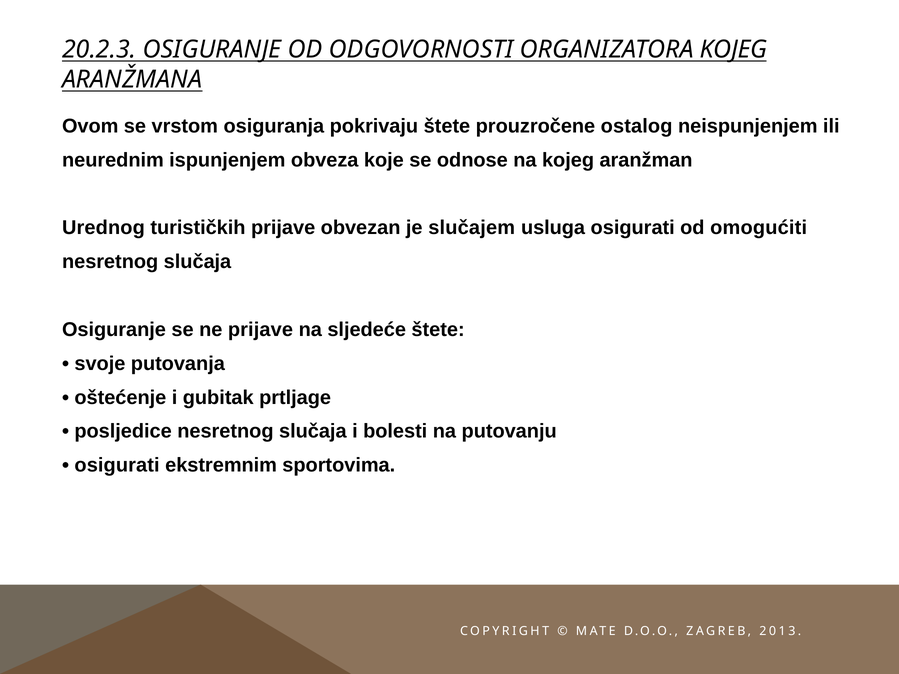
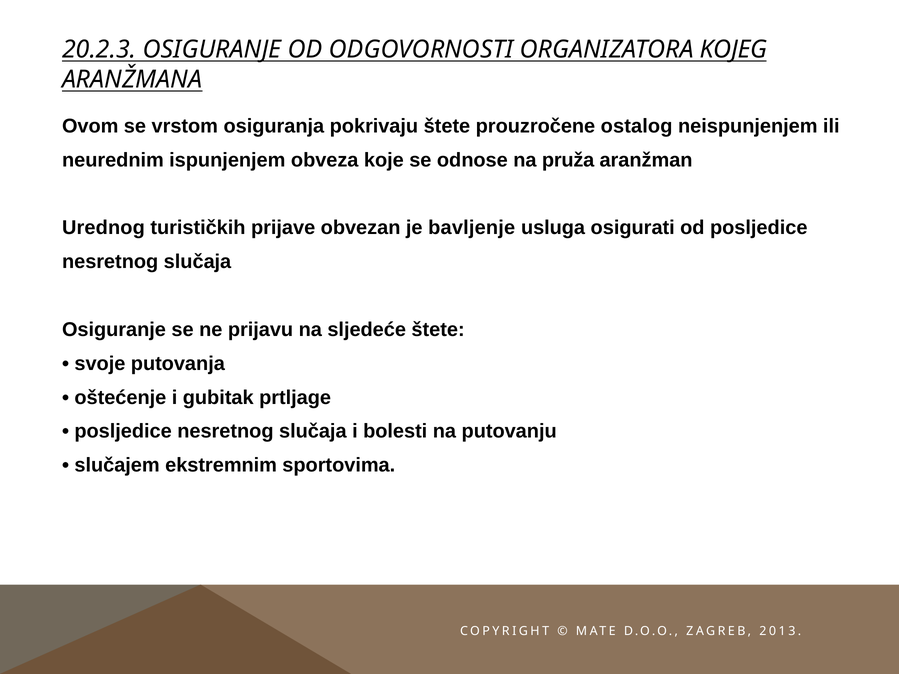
na kojeg: kojeg -> pruža (568, 160)
slučajem: slučajem -> bavljenje (472, 228)
od omogućiti: omogućiti -> posljedice (759, 228)
ne prijave: prijave -> prijavu (261, 330)
osigurati: osigurati -> slučajem (117, 465)
